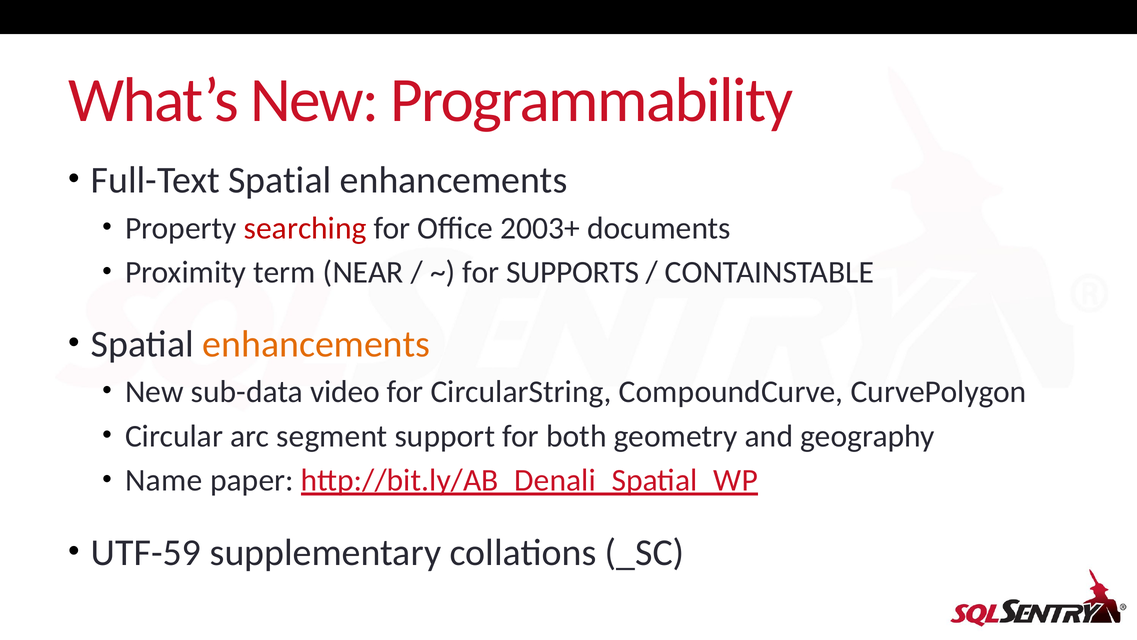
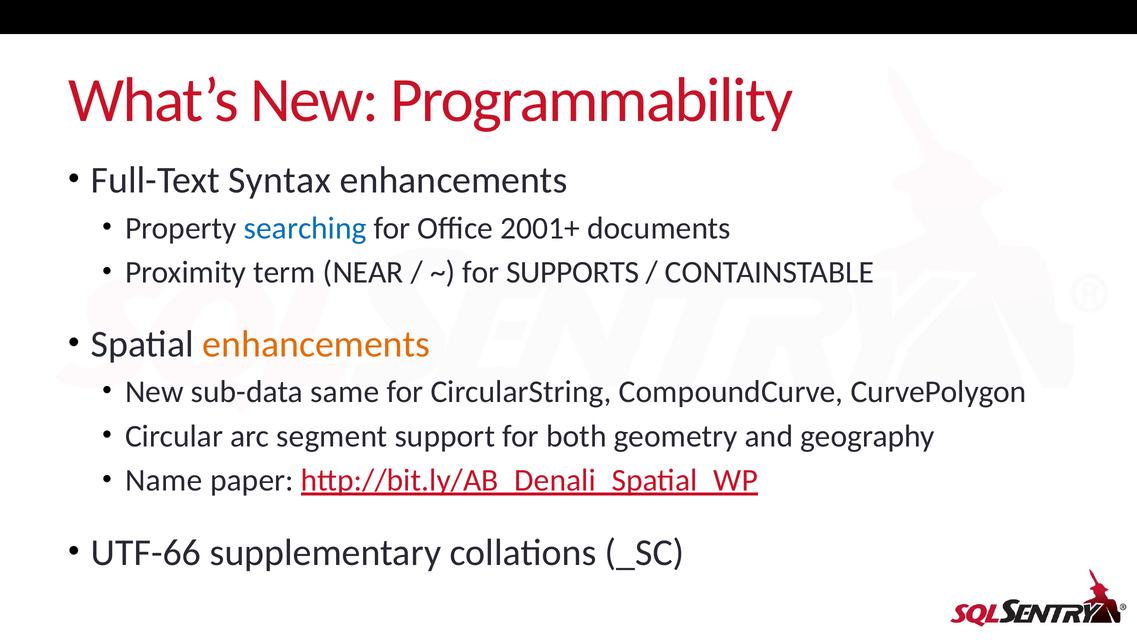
Full-Text Spatial: Spatial -> Syntax (280, 180)
searching colour: red -> blue (305, 228)
2003+: 2003+ -> 2001+ (540, 228)
video: video -> same (345, 392)
UTF-59: UTF-59 -> UTF-66 (146, 553)
